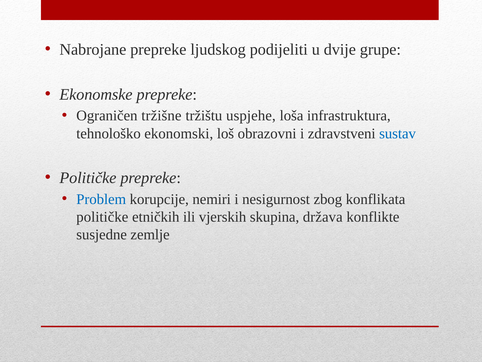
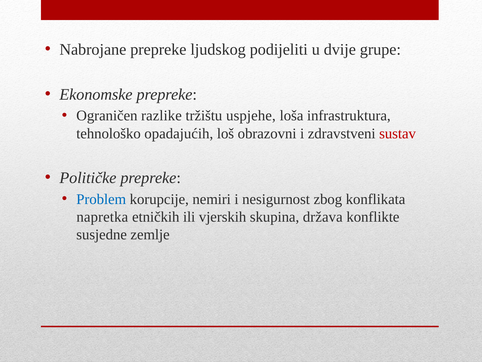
tržišne: tržišne -> razlike (161, 116)
ekonomski: ekonomski -> opadajućih (179, 133)
sustav colour: blue -> red (398, 133)
političke: političke -> napretka (102, 217)
